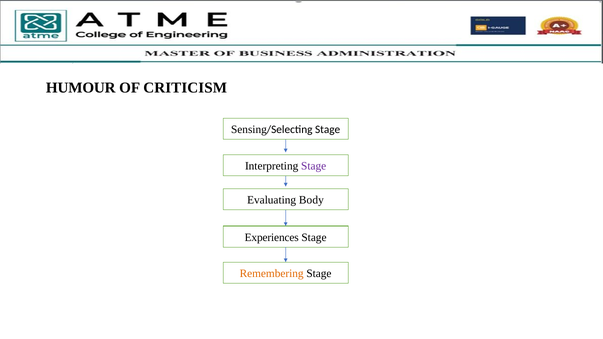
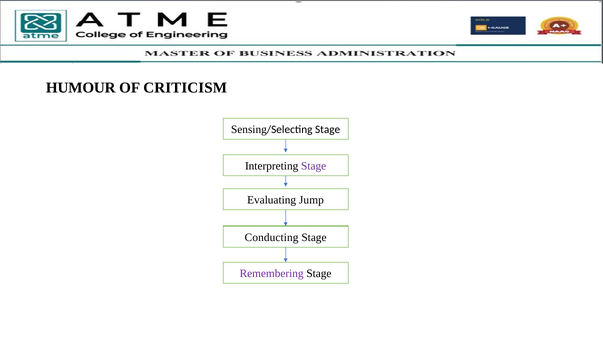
Body: Body -> Jump (311, 200)
Experiences: Experiences -> Conducting (272, 237)
Remembering colour: orange -> purple (272, 274)
